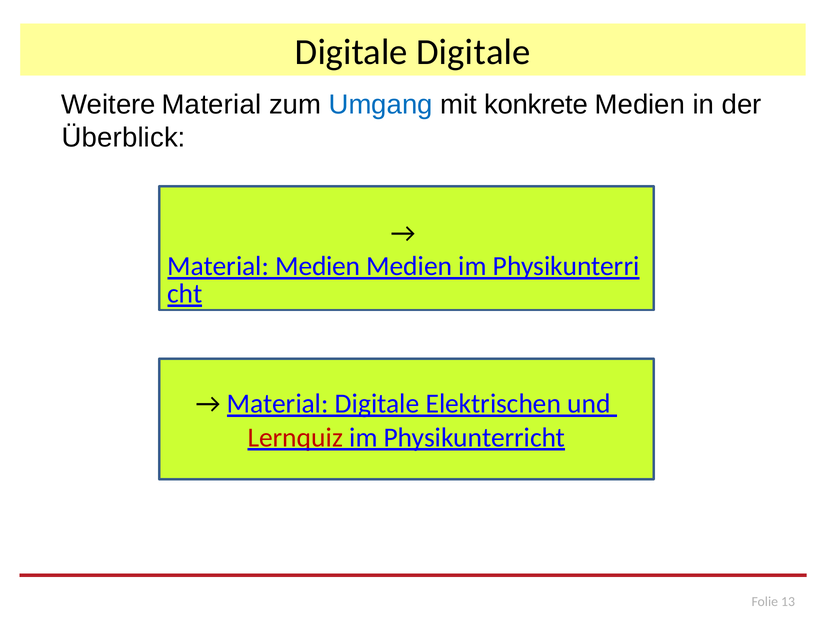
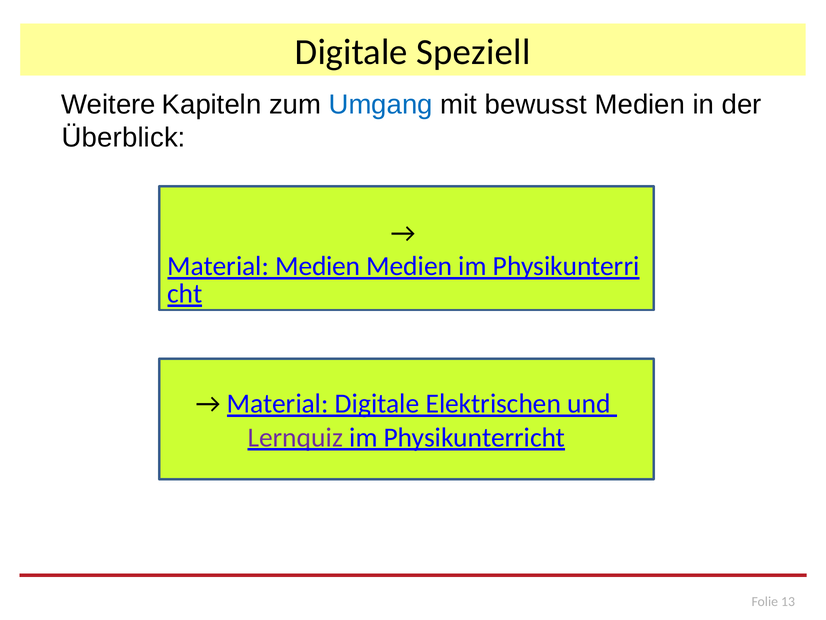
Digitale Digitale: Digitale -> Speziell (473, 52)
Weitere Material: Material -> Kapiteln (212, 105)
konkrete: konkrete -> bewusst (536, 105)
Lernquiz colour: red -> purple (295, 437)
